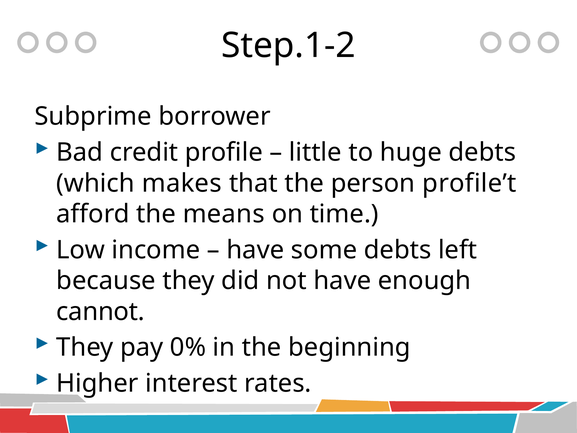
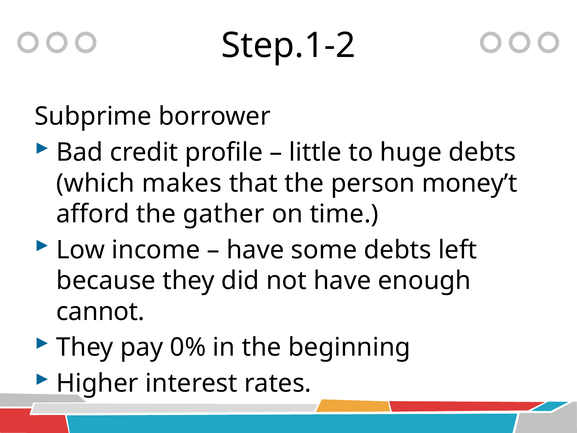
profile’t: profile’t -> money’t (470, 183)
means: means -> gather (224, 214)
